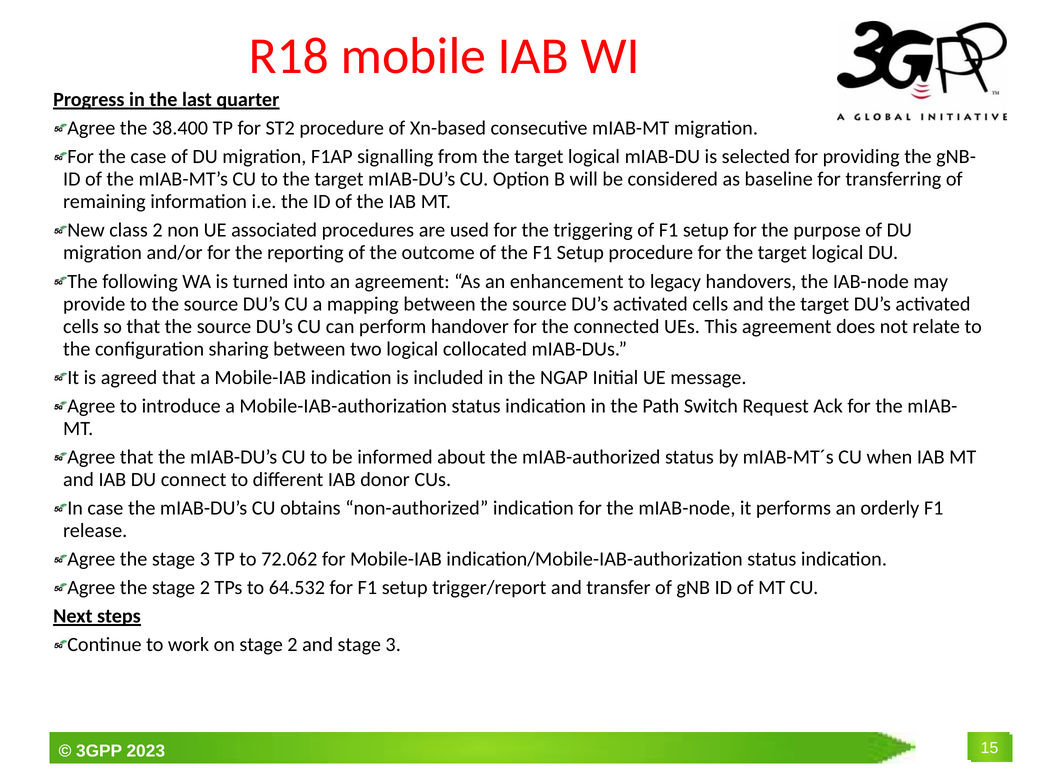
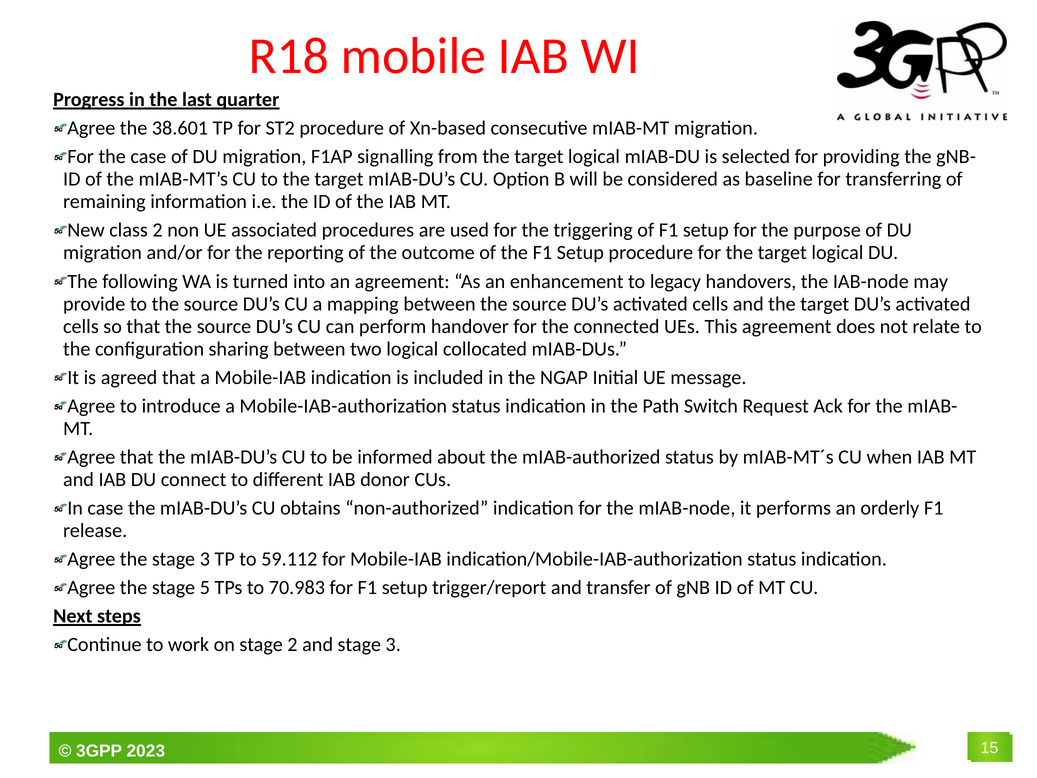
38.400: 38.400 -> 38.601 (180, 128)
72.062: 72.062 -> 59.112 (289, 559)
the stage 2: 2 -> 5 (205, 587)
64.532: 64.532 -> 70.983 (297, 587)
